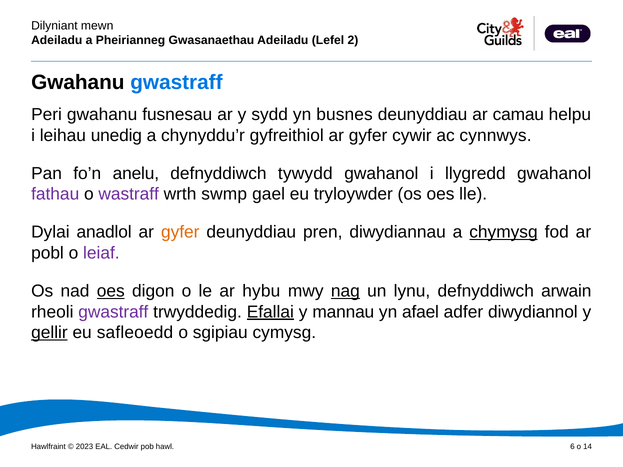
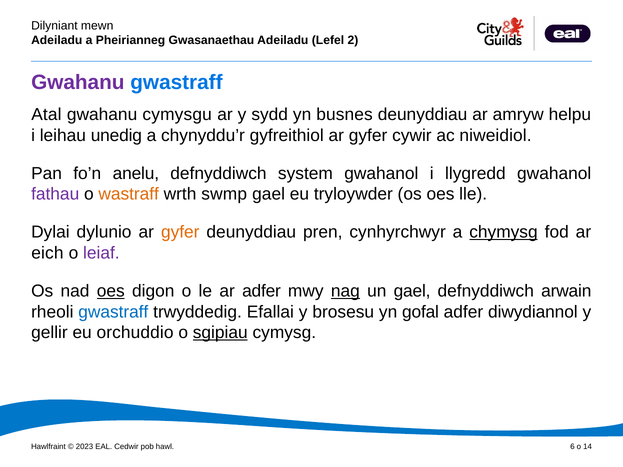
Gwahanu colour: black -> purple (78, 83)
Peri: Peri -> Atal (46, 115)
fusnesau: fusnesau -> cymysgu (177, 115)
camau: camau -> amryw (518, 115)
cynnwys: cynnwys -> niweidiol (496, 135)
tywydd: tywydd -> system (305, 173)
wastraff colour: purple -> orange (129, 194)
anadlol: anadlol -> dylunio (104, 232)
diwydiannau: diwydiannau -> cynhyrchwyr (398, 232)
pobl: pobl -> eich (47, 253)
ar hybu: hybu -> adfer (262, 291)
un lynu: lynu -> gael (412, 291)
gwastraff colour: purple -> blue (113, 312)
Efallai underline: present -> none (270, 312)
mannau: mannau -> brosesu (343, 312)
afael: afael -> gofal (421, 312)
gellir underline: present -> none (49, 333)
safleoedd: safleoedd -> orchuddio (135, 333)
sgipiau underline: none -> present (220, 333)
